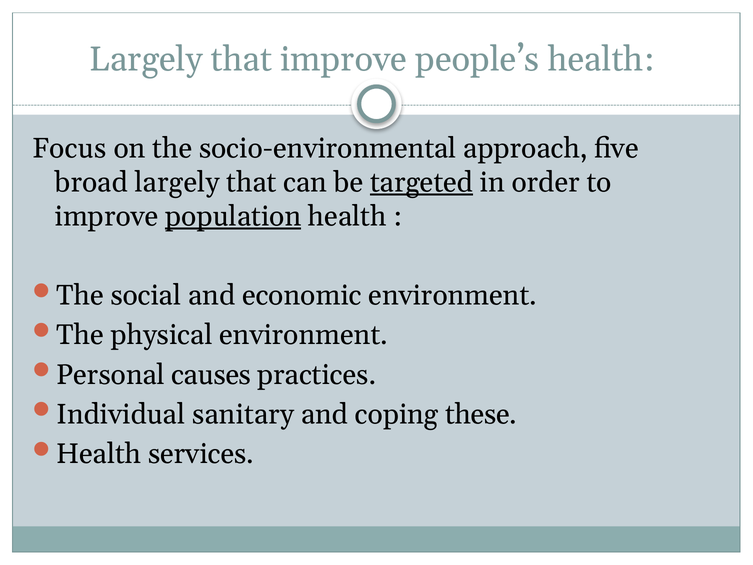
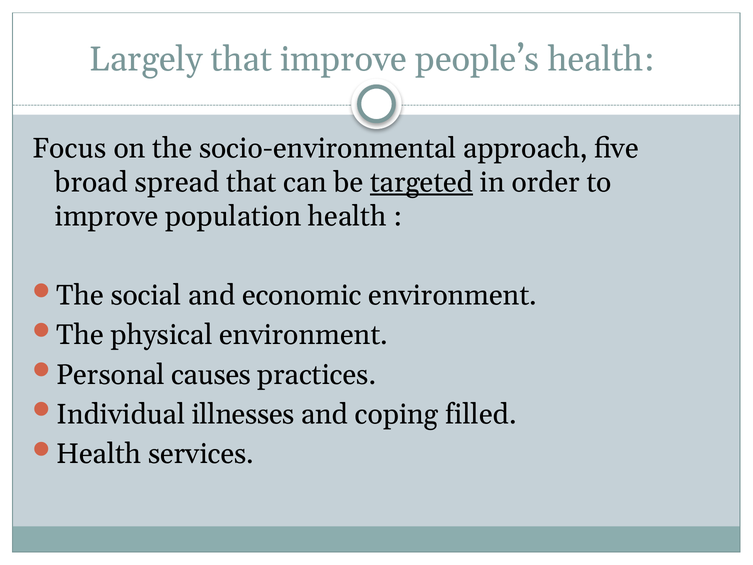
broad largely: largely -> spread (177, 182)
population underline: present -> none (233, 216)
sanitary: sanitary -> illnesses (243, 414)
these: these -> filled (481, 414)
